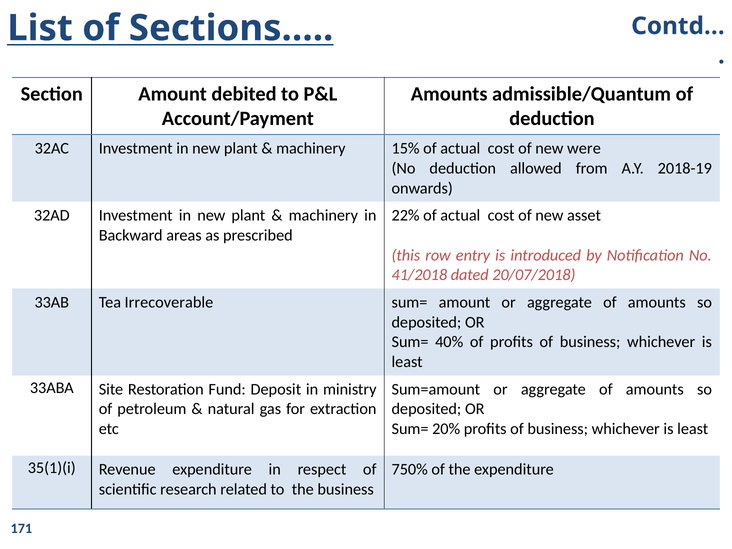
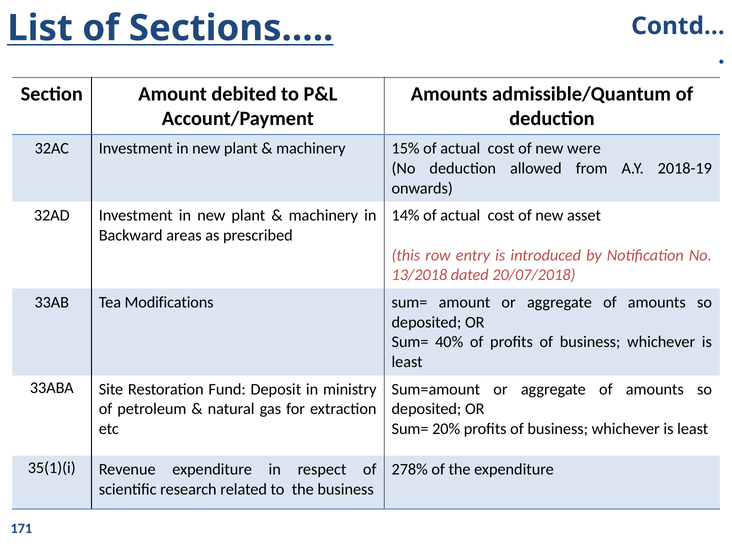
22%: 22% -> 14% (406, 215)
41/2018: 41/2018 -> 13/2018 (419, 275)
Irrecoverable: Irrecoverable -> Modifications (169, 302)
750%: 750% -> 278% (410, 469)
